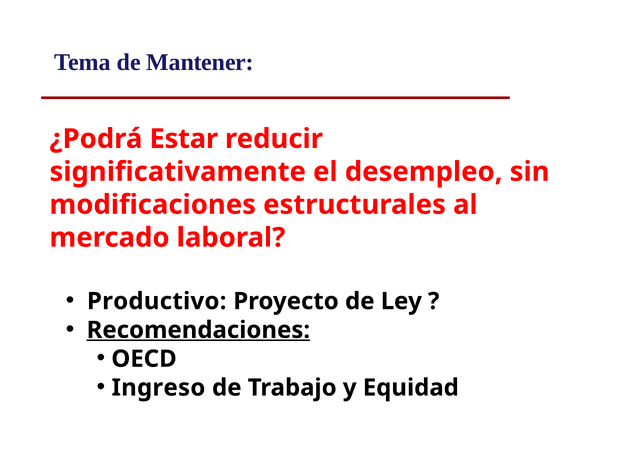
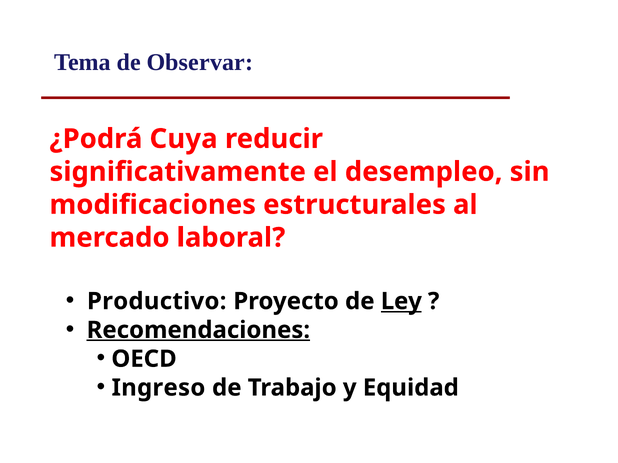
Mantener: Mantener -> Observar (200, 63)
Estar: Estar -> Cuya (184, 139)
Ley underline: none -> present (401, 302)
